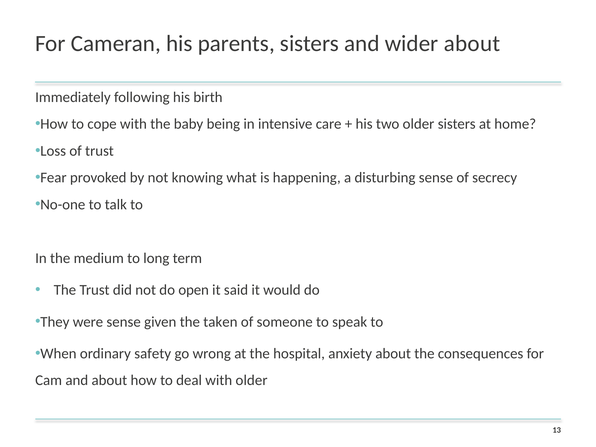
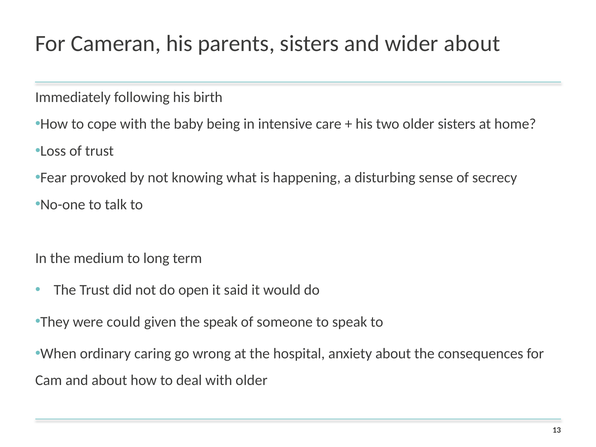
were sense: sense -> could (124, 322)
the taken: taken -> speak (220, 322)
safety: safety -> caring (153, 354)
